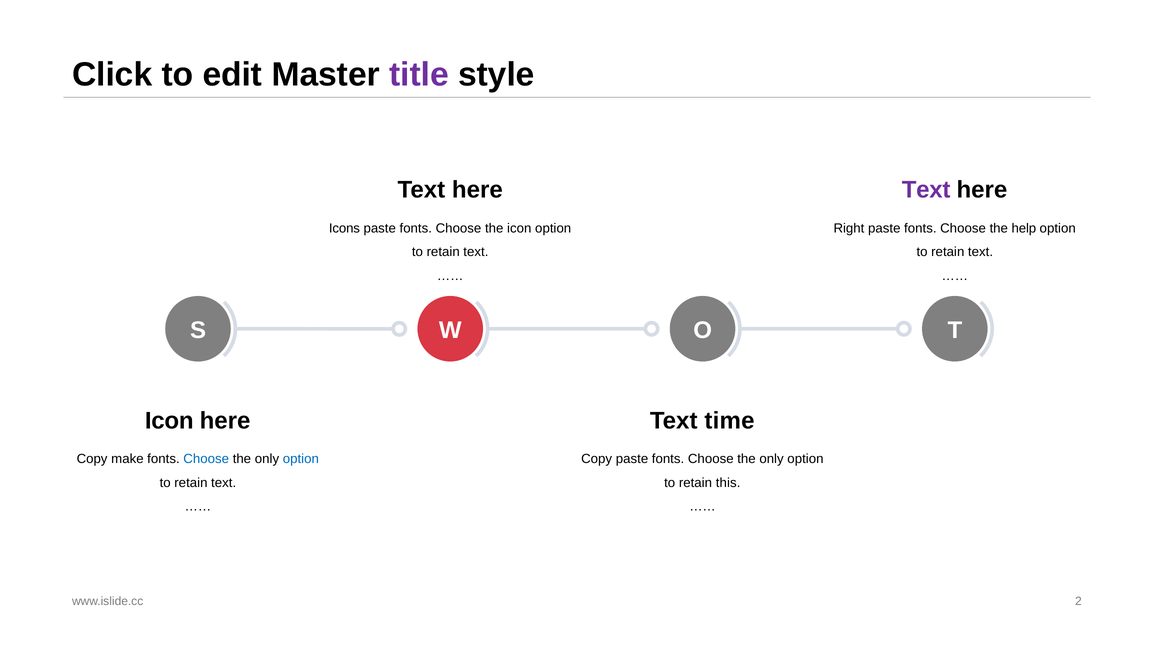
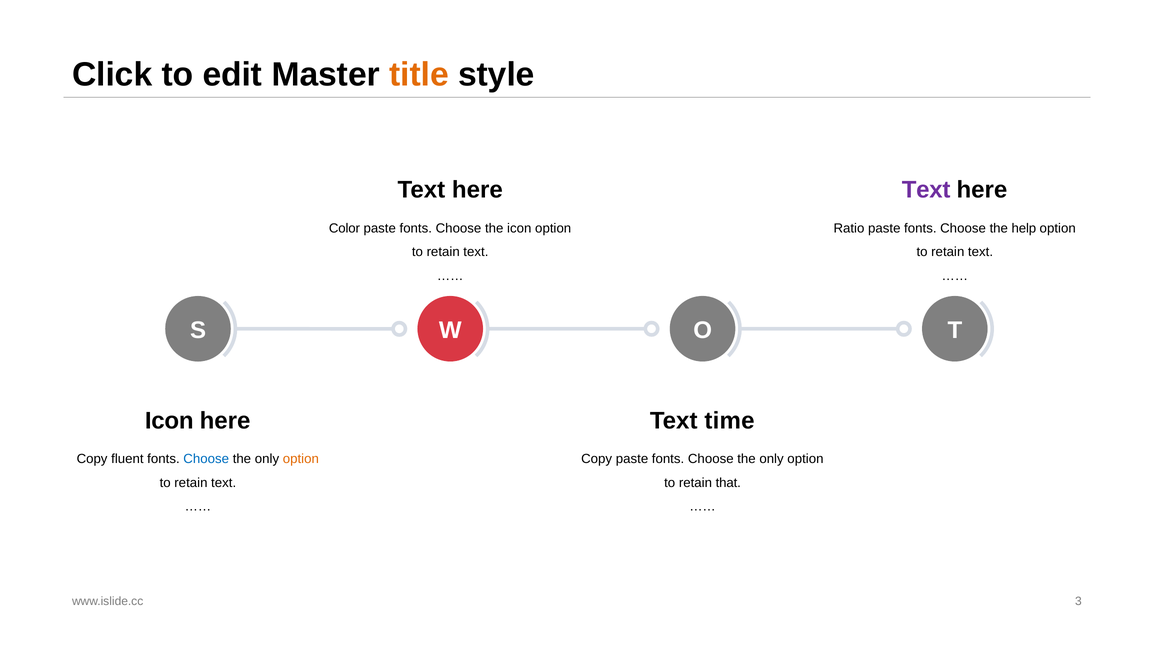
title colour: purple -> orange (419, 75)
Icons: Icons -> Color (344, 228)
Right: Right -> Ratio (849, 228)
make: make -> fluent (127, 459)
option colour: blue -> orange (301, 459)
this: this -> that (728, 483)
2: 2 -> 3 (1078, 601)
